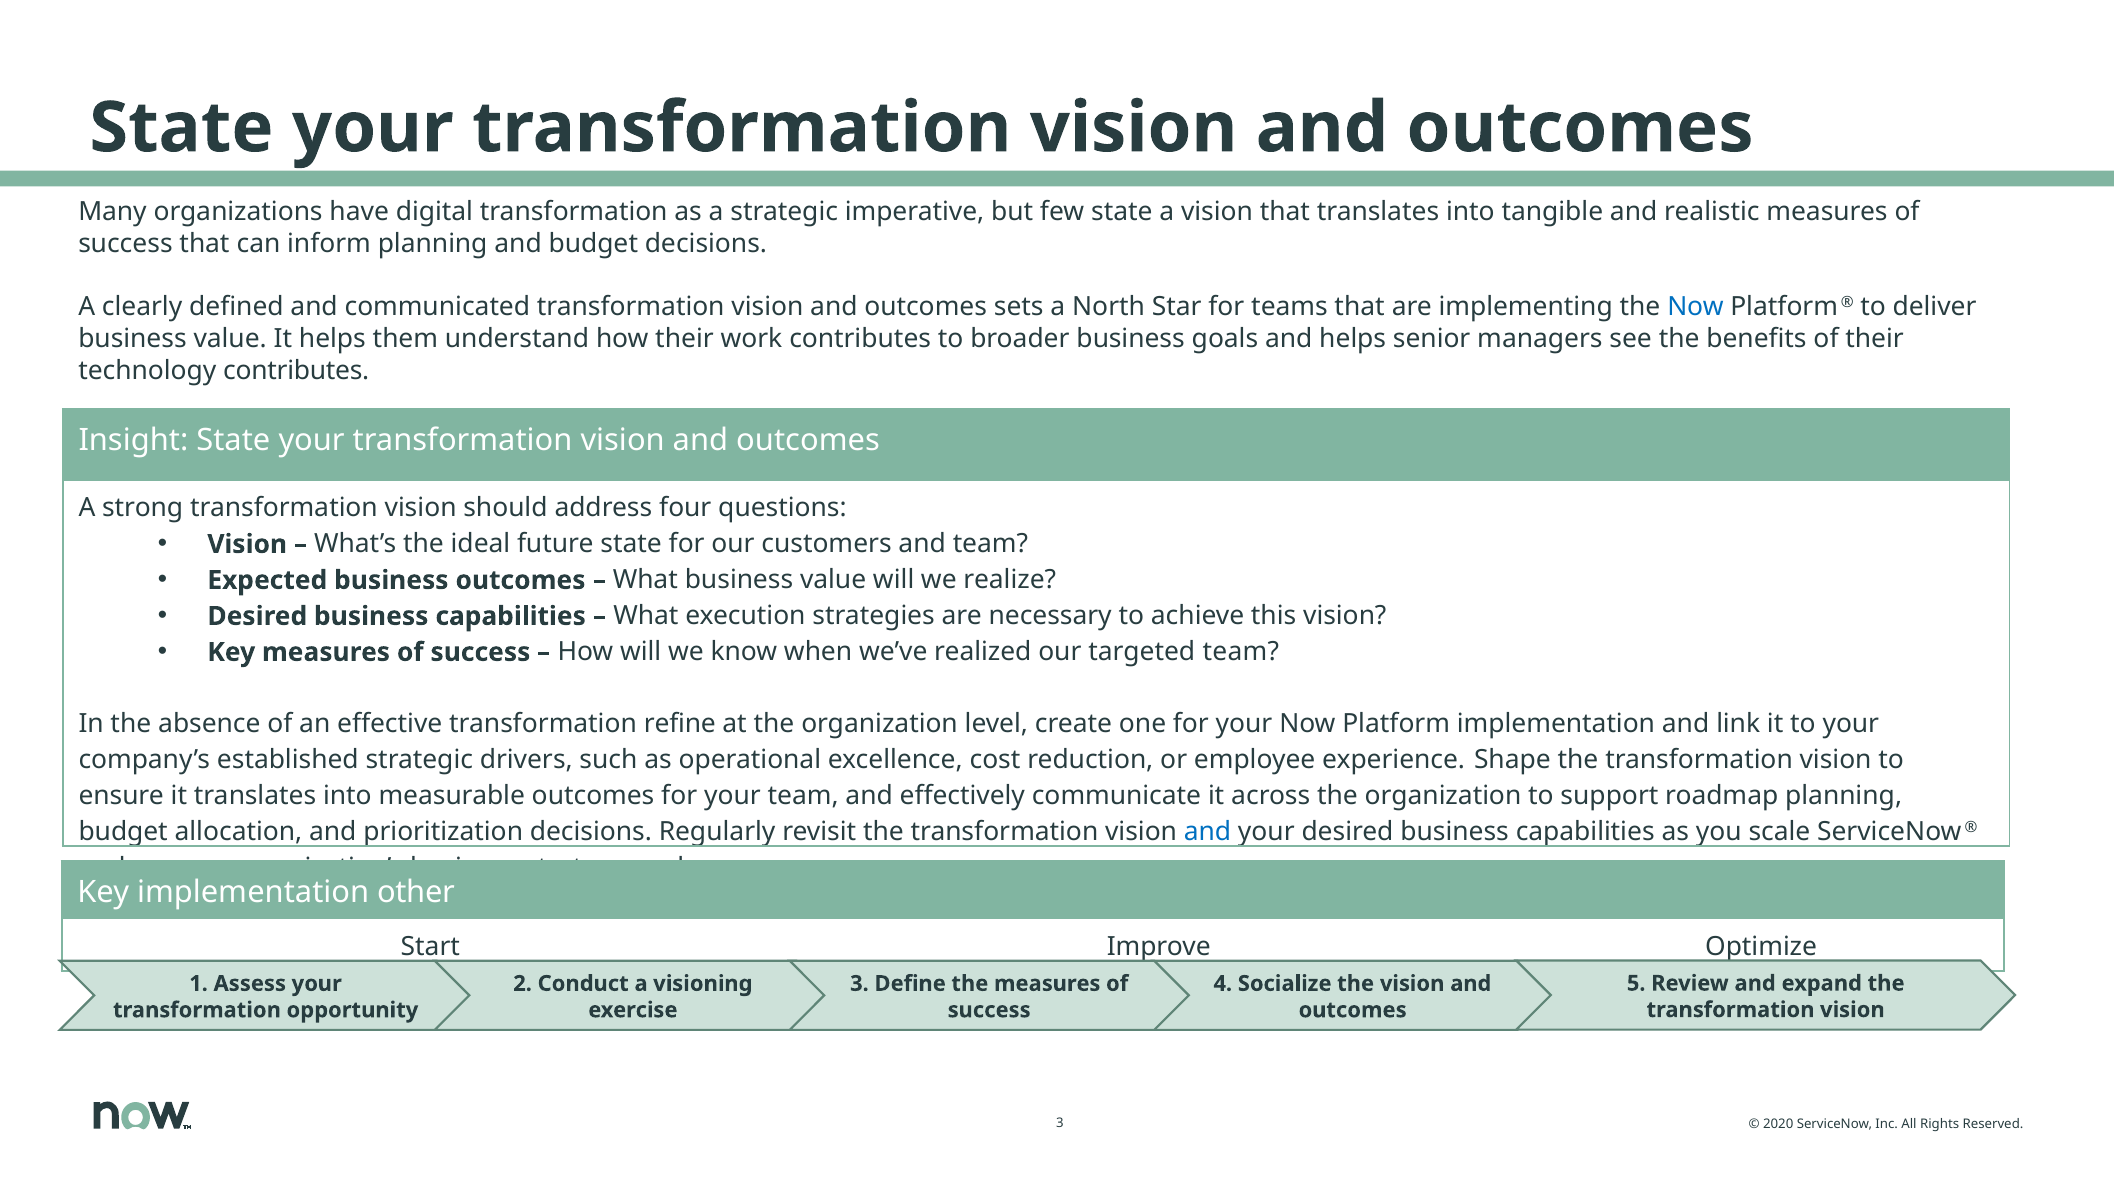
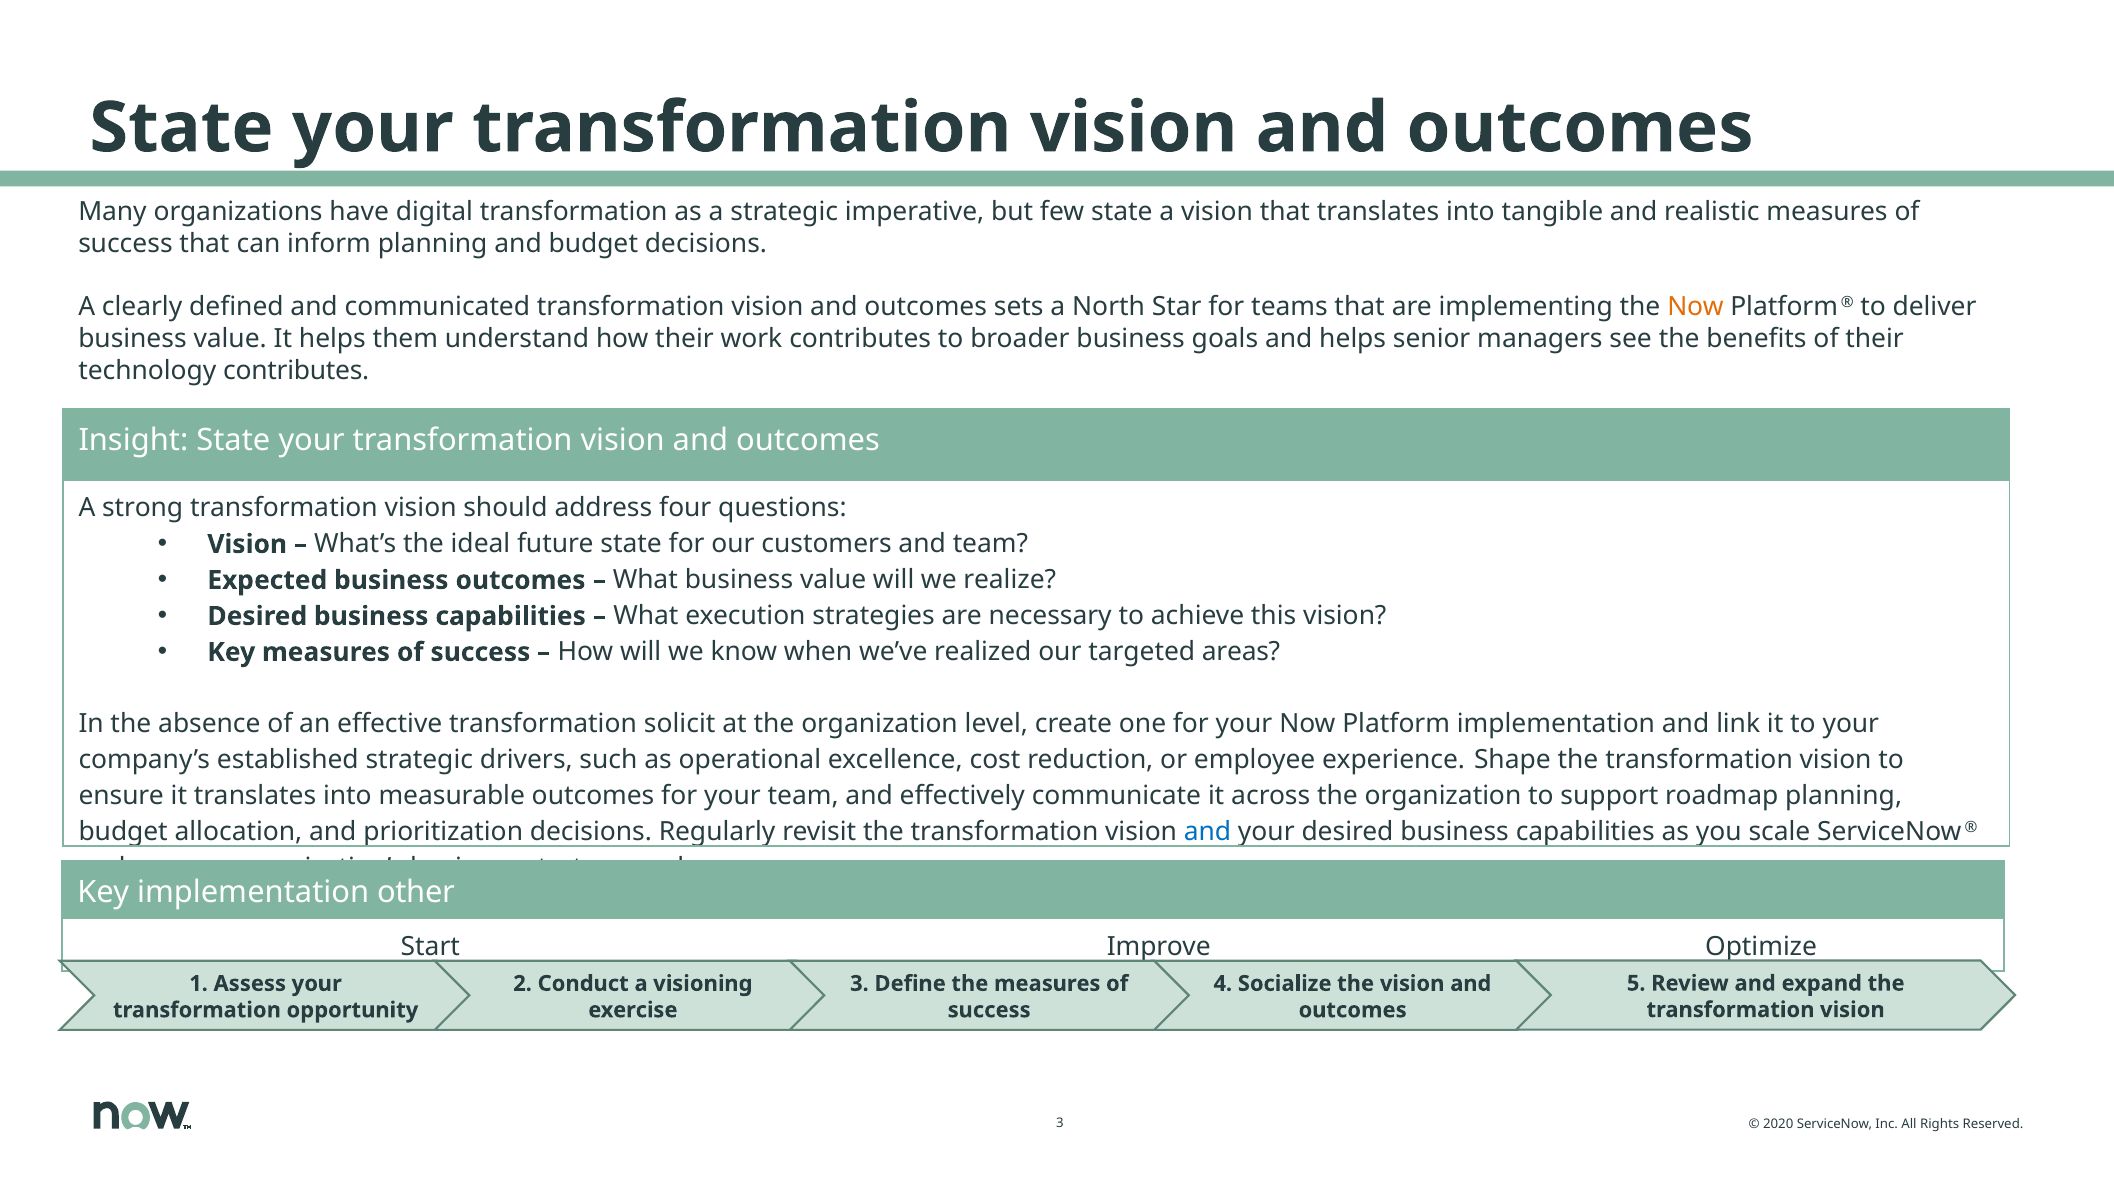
Now colour: blue -> orange (1695, 307)
targeted team: team -> areas (1241, 652)
refine: refine -> solicit (680, 724)
